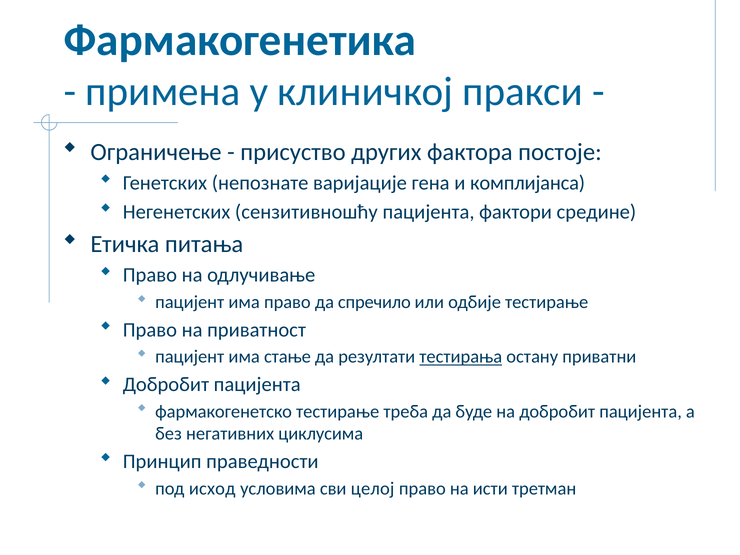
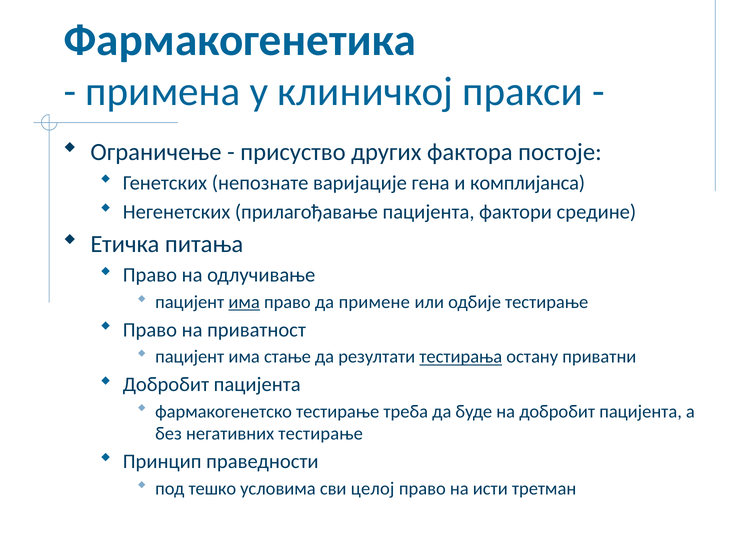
сензитивношћу: сензитивношћу -> прилагођавање (306, 212)
има underline: none -> present (244, 302)
спречило: спречило -> примене (374, 302)
негативних циклусима: циклусима -> тестирање (321, 434)
исход: исход -> тешко (212, 489)
